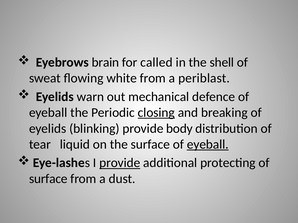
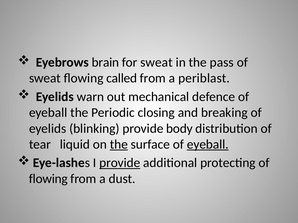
for called: called -> sweat (156, 63)
shell: shell -> pass (222, 63)
white: white -> called (122, 78)
closing underline: present -> none (156, 113)
the underline: none -> present (119, 145)
surface: surface -> flowing (48, 179)
